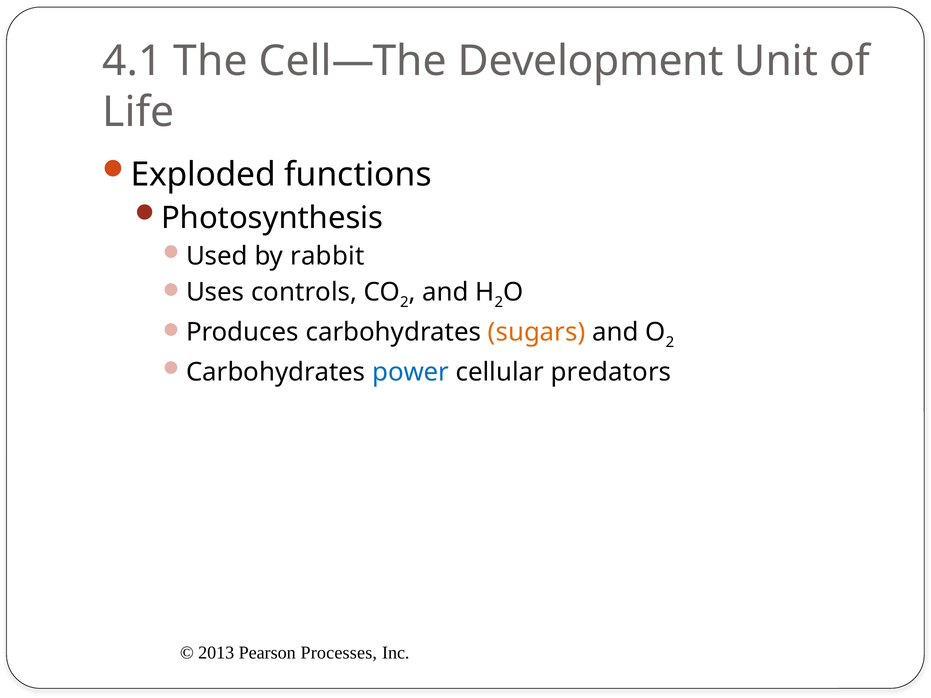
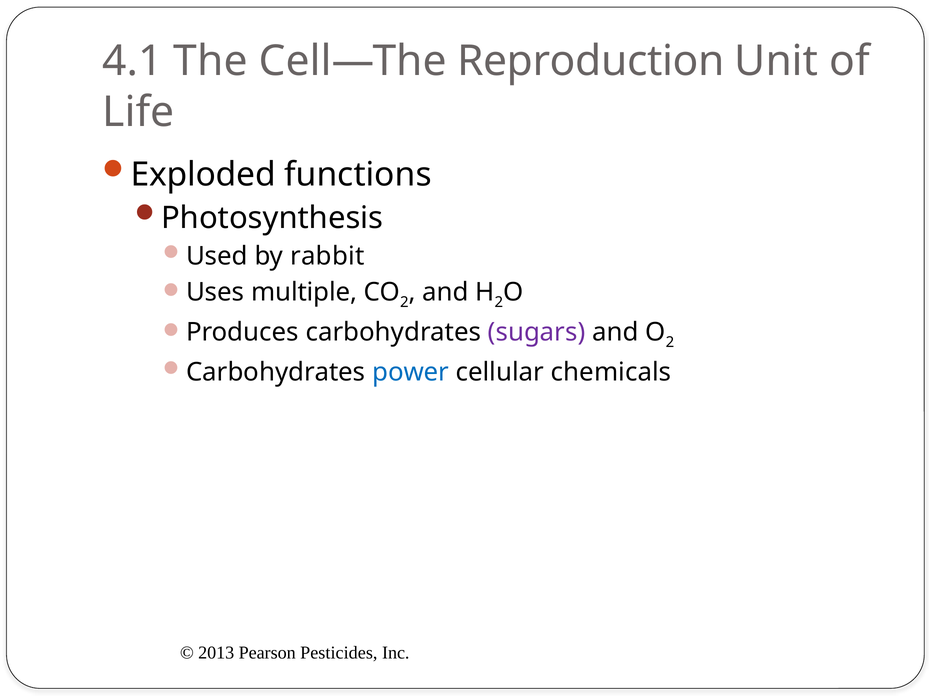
Development: Development -> Reproduction (591, 61)
controls: controls -> multiple (304, 292)
sugars colour: orange -> purple (537, 332)
predators: predators -> chemicals (611, 373)
Processes: Processes -> Pesticides (339, 653)
